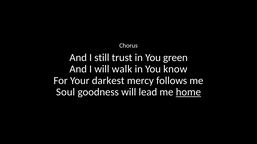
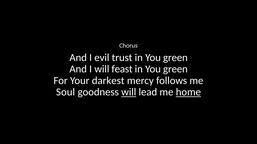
still: still -> evil (102, 58)
walk: walk -> feast (122, 69)
know: know -> green (175, 69)
will underline: none -> present (129, 92)
